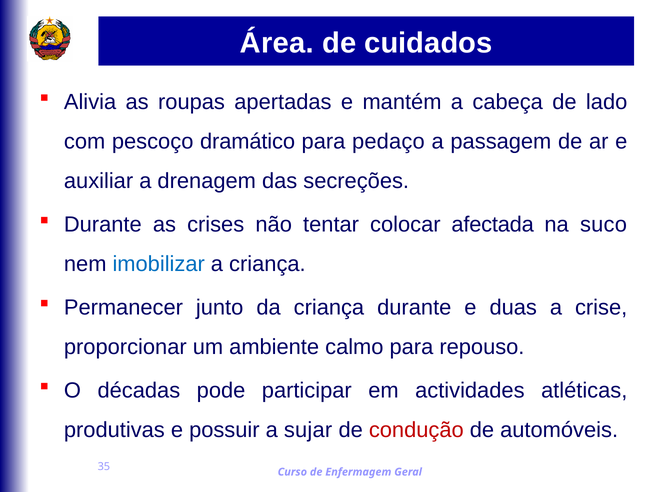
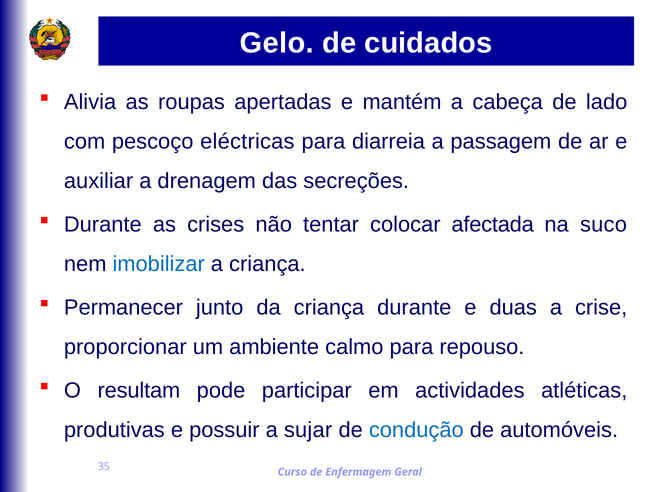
Área: Área -> Gelo (277, 43)
dramático: dramático -> eléctricas (247, 141)
pedaço: pedaço -> diarreia (388, 141)
décadas: décadas -> resultam (139, 391)
condução colour: red -> blue (416, 430)
